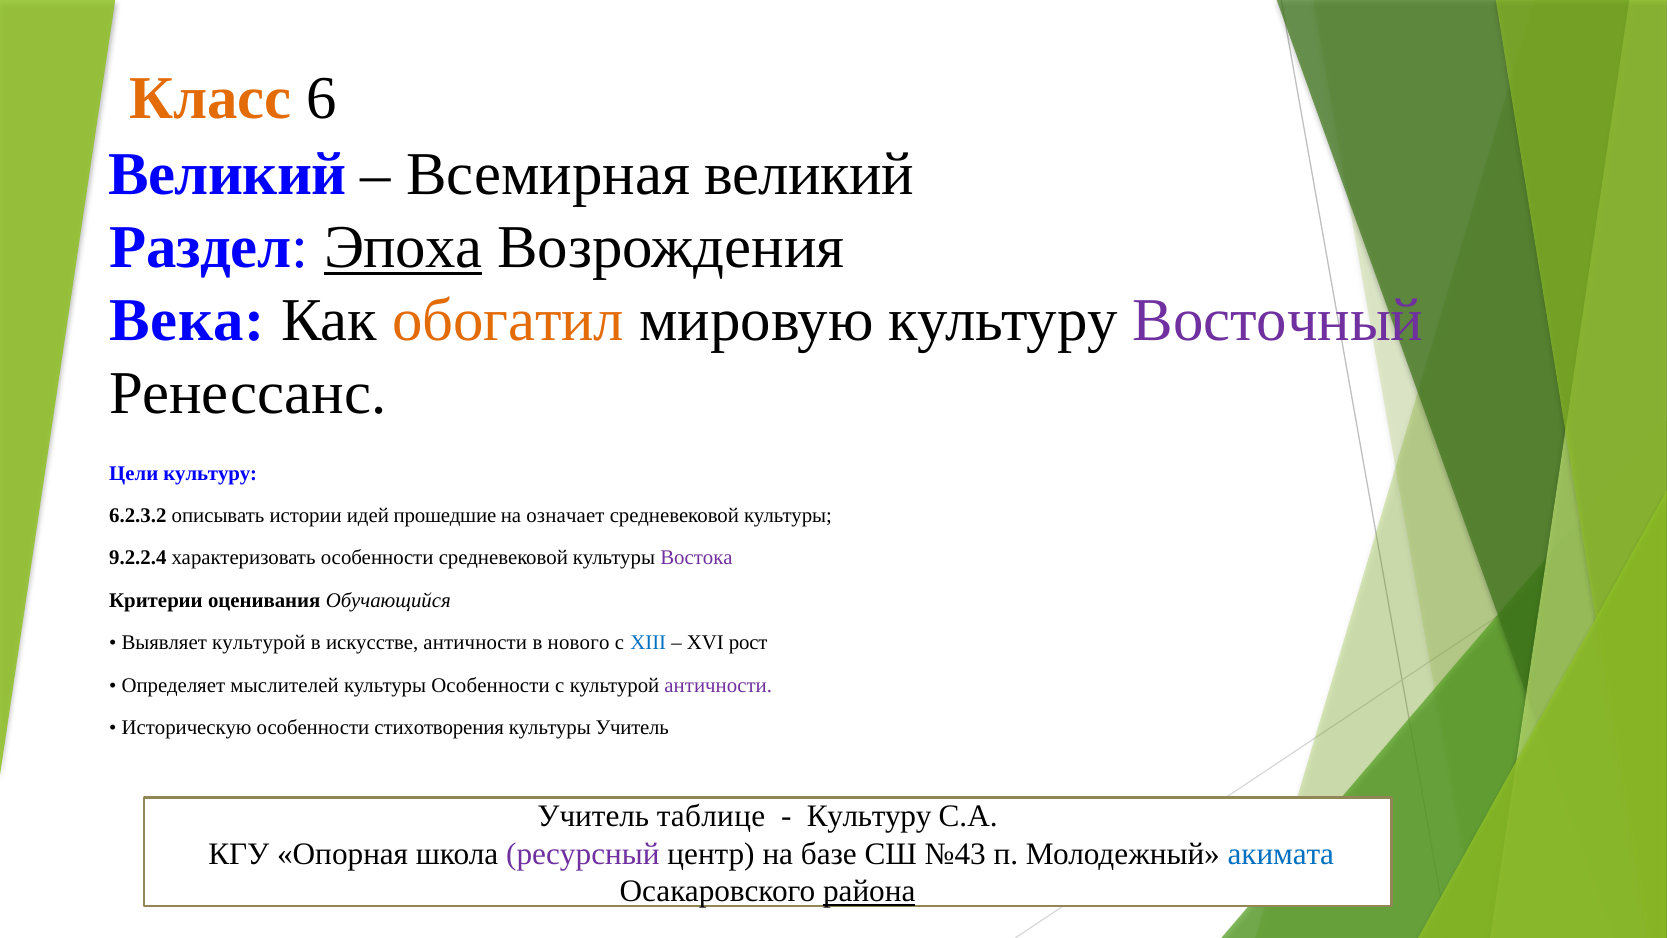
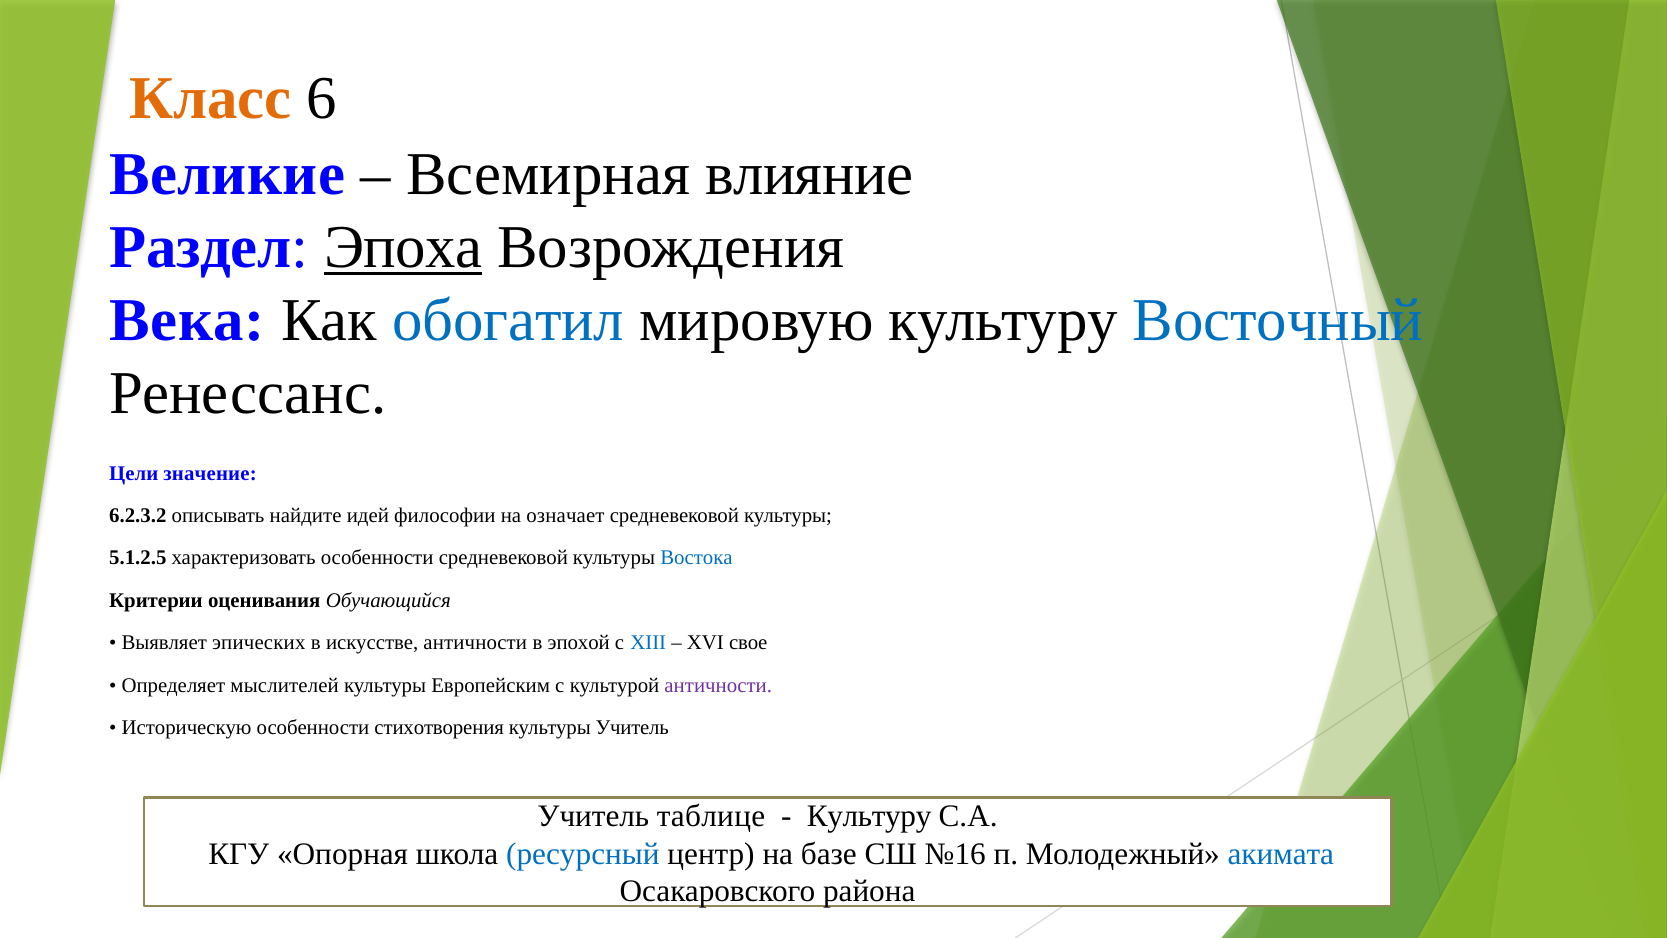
Великий: Великий -> Великие (227, 174)
Всемирная великий: великий -> влияние (809, 174)
обогатил colour: orange -> blue (509, 320)
Восточный colour: purple -> blue (1278, 320)
Цели культуру: культуру -> значение (210, 473)
истории: истории -> найдите (306, 516)
прошедшие: прошедшие -> философии (445, 516)
9.2.2.4: 9.2.2.4 -> 5.1.2.5 (138, 558)
Востока colour: purple -> blue (696, 558)
Выявляет культурой: культурой -> эпических (259, 643)
нового: нового -> эпохой (579, 643)
рост: рост -> свое (748, 643)
культуры Особенности: Особенности -> Европейским (491, 685)
ресурсный colour: purple -> blue (583, 854)
№43: №43 -> №16 (955, 854)
района underline: present -> none (869, 891)
